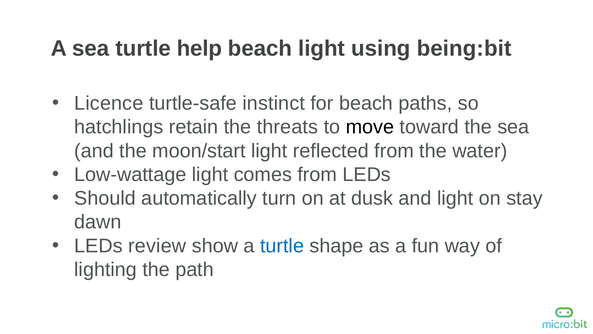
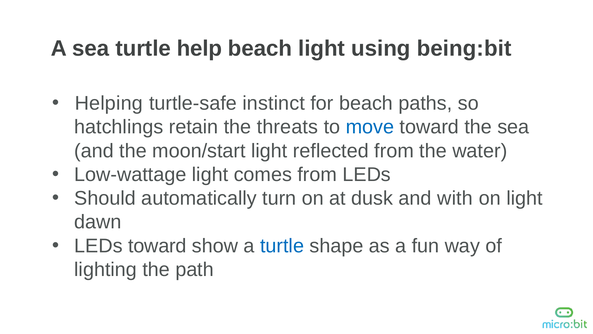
Licence: Licence -> Helping (109, 103)
move colour: black -> blue (370, 127)
and light: light -> with (455, 198)
on stay: stay -> light (524, 198)
LEDs review: review -> toward (157, 246)
